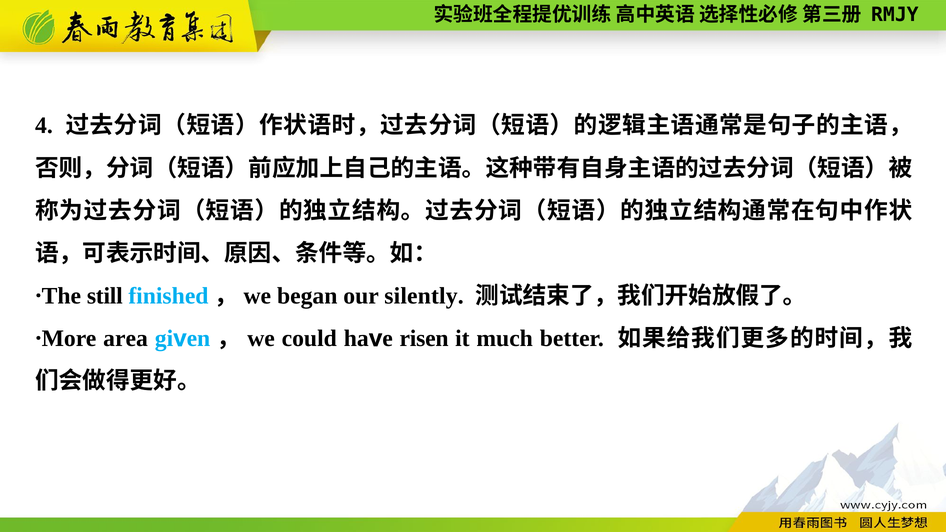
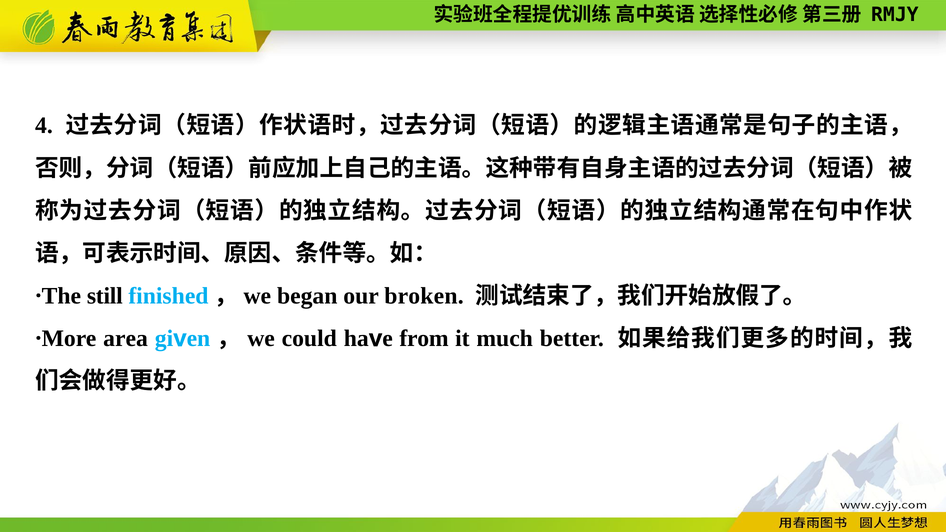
silently: silently -> broken (424, 296)
risen: risen -> from (424, 339)
